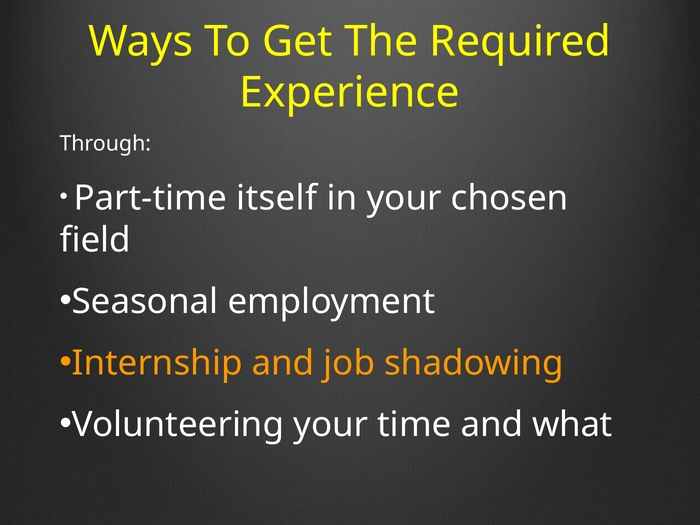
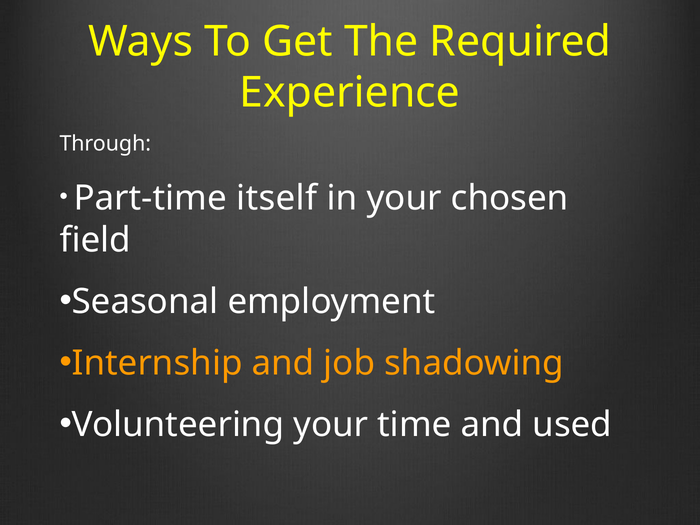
what: what -> used (572, 425)
